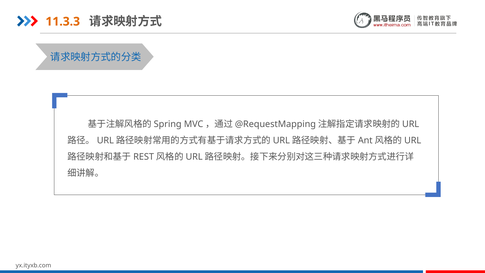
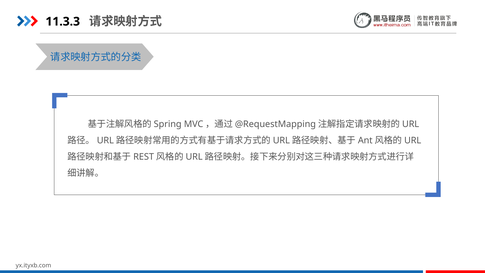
11.3.3 colour: orange -> black (63, 22)
